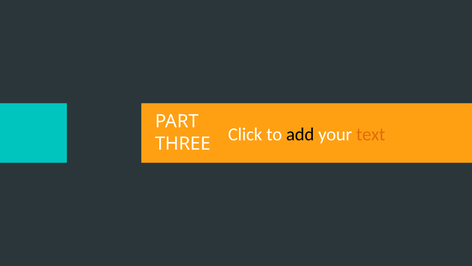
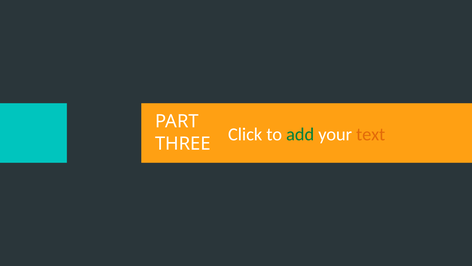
add colour: black -> green (300, 134)
